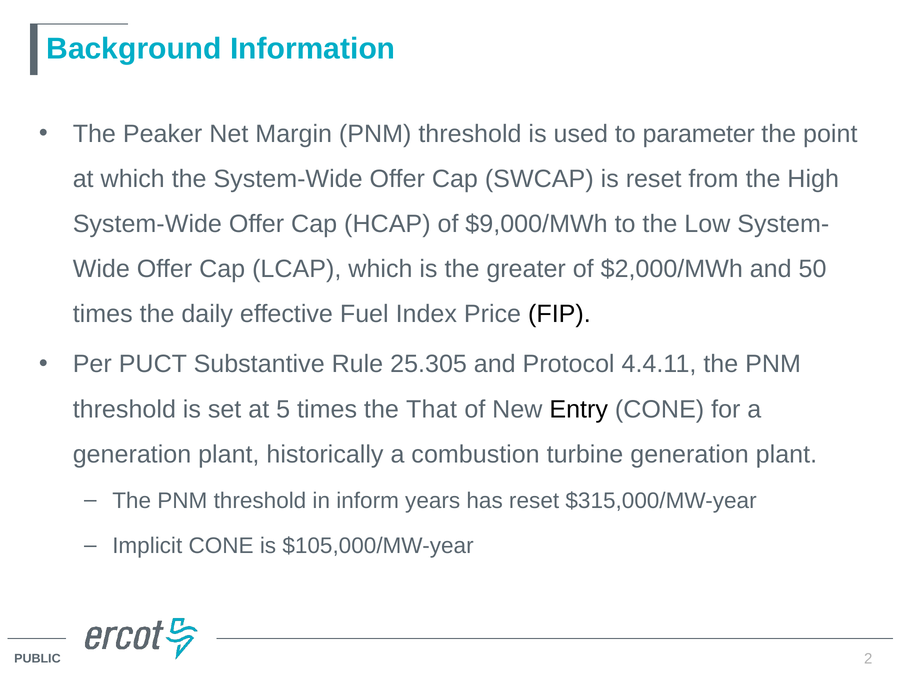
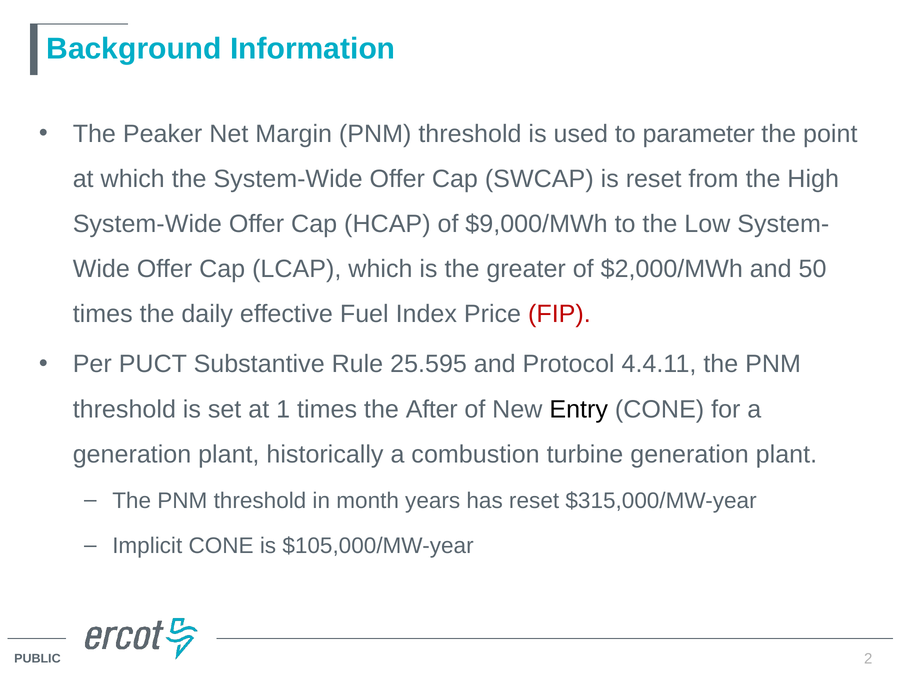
FIP colour: black -> red (559, 314)
25.305: 25.305 -> 25.595 (429, 364)
5: 5 -> 1 (283, 410)
That: That -> After (432, 410)
inform: inform -> month (368, 501)
